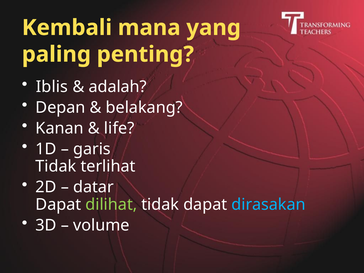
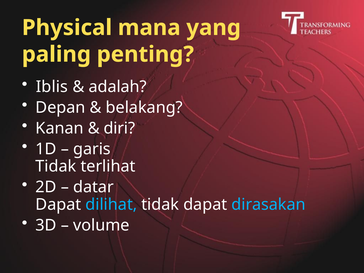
Kembali: Kembali -> Physical (67, 28)
life: life -> diri (119, 128)
dilihat colour: light green -> light blue (111, 205)
